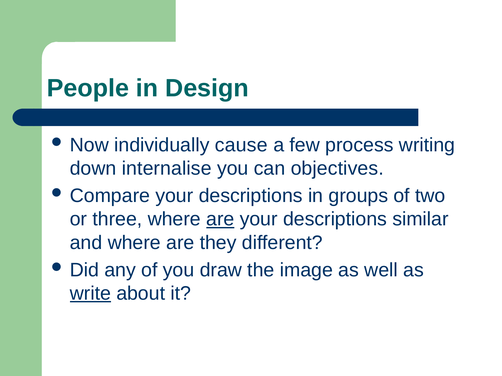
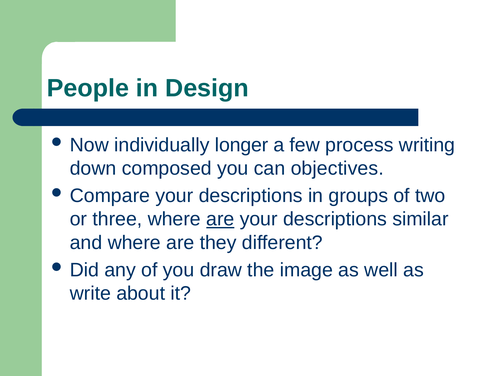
cause: cause -> longer (242, 145)
internalise: internalise -> composed (167, 169)
write underline: present -> none (90, 294)
